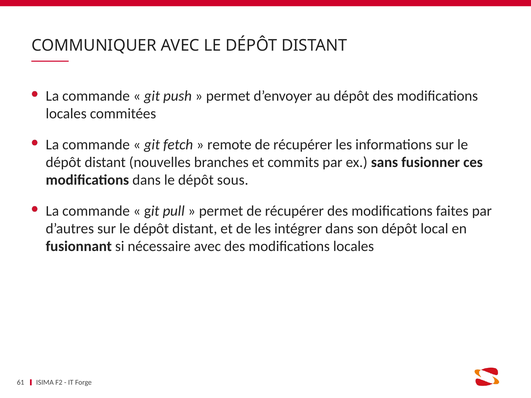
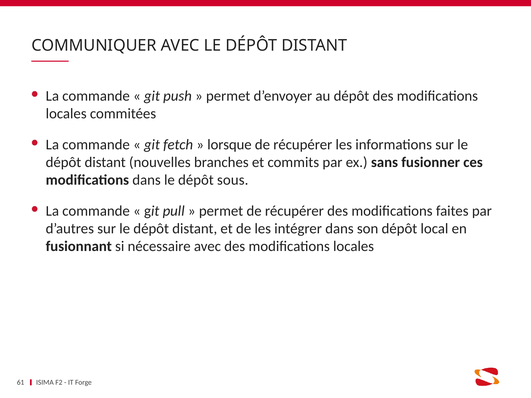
remote: remote -> lorsque (229, 145)
